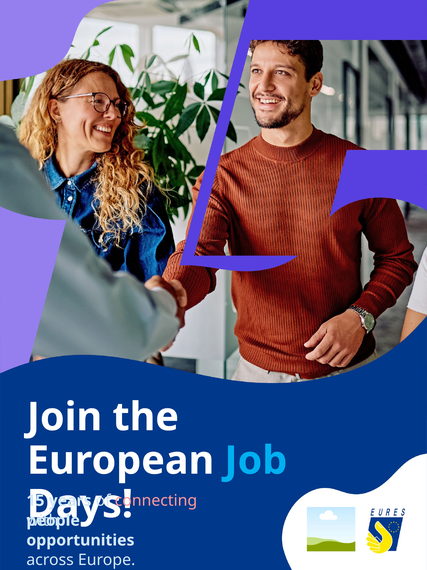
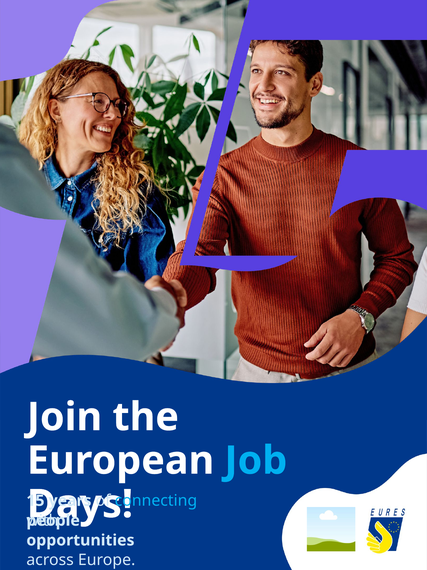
connecting colour: pink -> light blue (156, 500)
